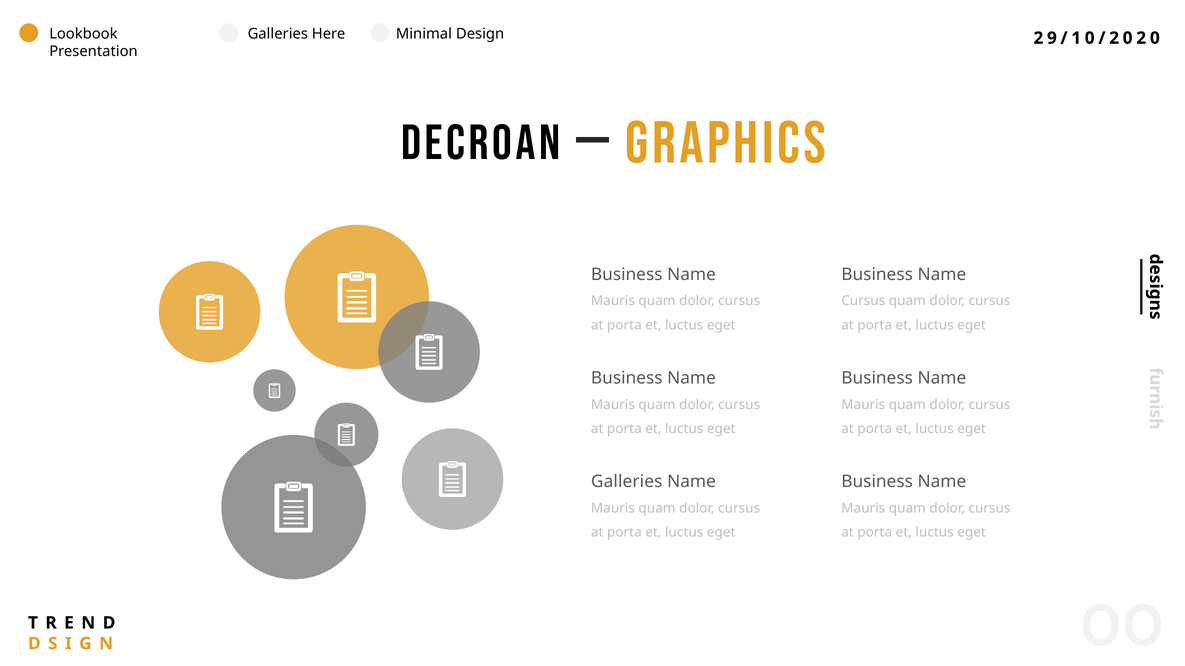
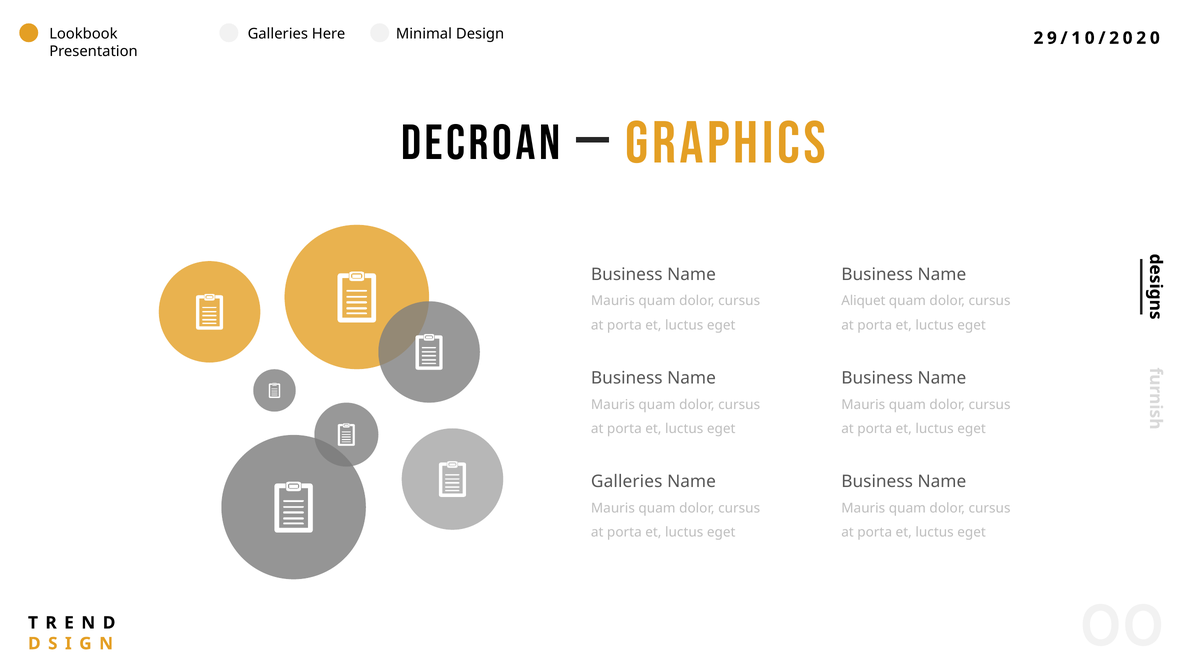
Cursus: Cursus -> Aliquet (863, 301)
